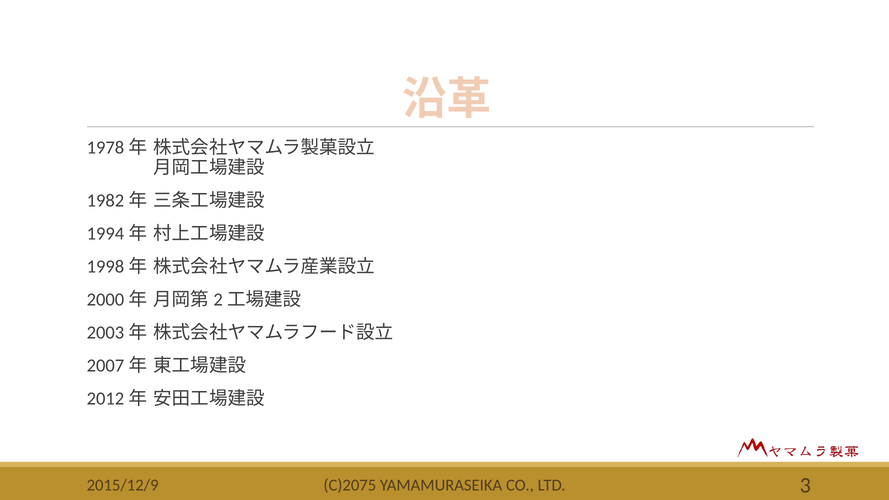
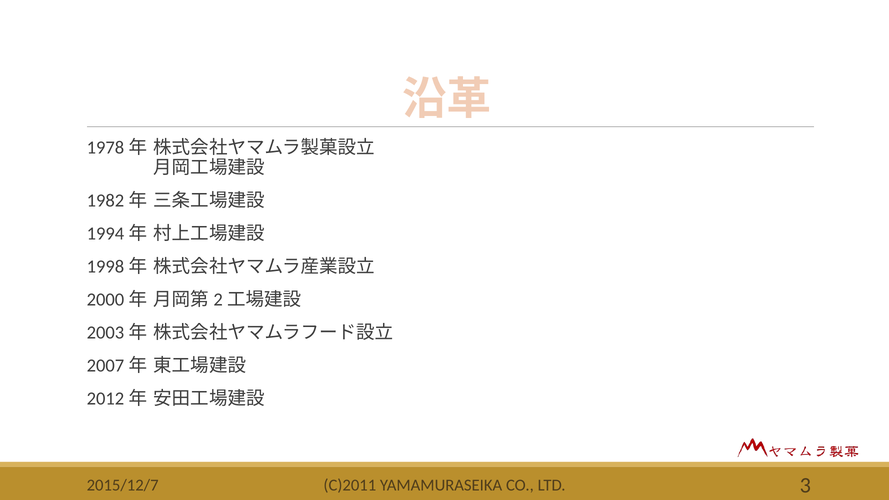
C)2075: C)2075 -> C)2011 (350, 485)
2015/12/9: 2015/12/9 -> 2015/12/7 (123, 485)
